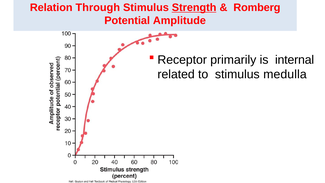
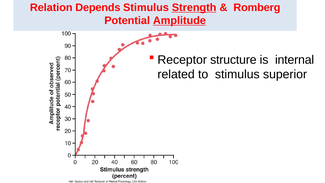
Through: Through -> Depends (98, 8)
Amplitude underline: none -> present (179, 21)
primarily: primarily -> structure (233, 60)
medulla: medulla -> superior (285, 74)
